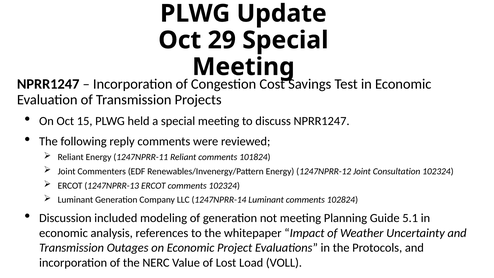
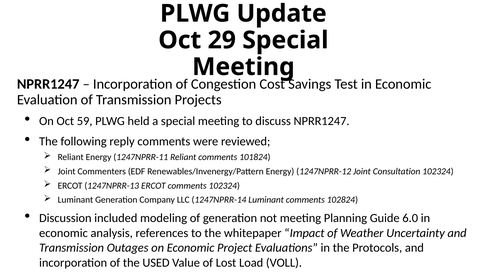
15: 15 -> 59 (85, 121)
5.1: 5.1 -> 6.0 (410, 218)
NERC: NERC -> USED (156, 263)
